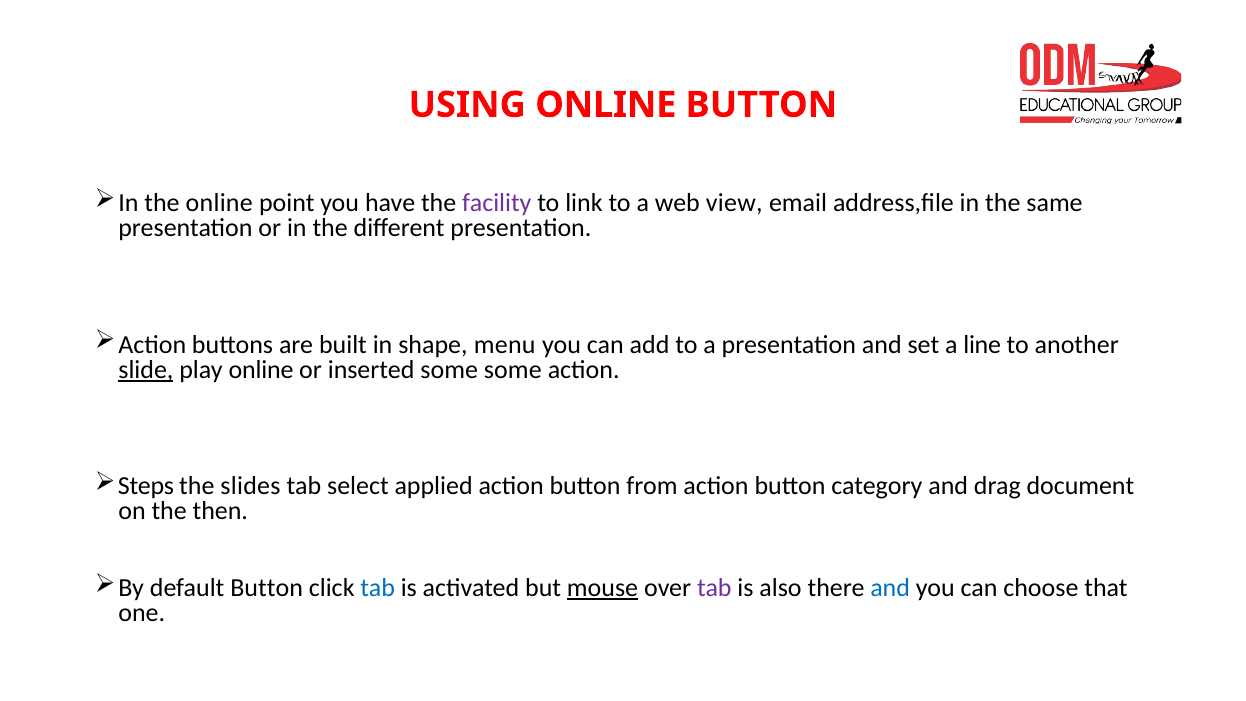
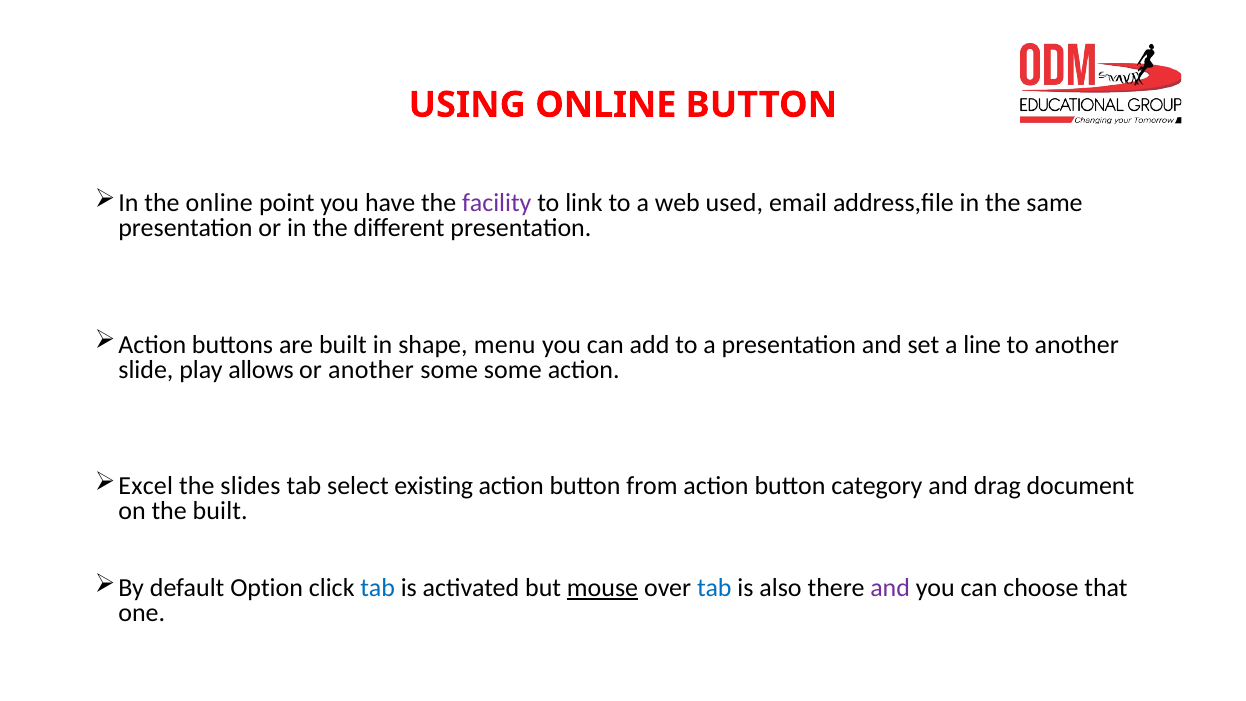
view: view -> used (734, 203)
slide underline: present -> none (146, 370)
play online: online -> allows (261, 370)
or inserted: inserted -> another (371, 370)
Steps: Steps -> Excel (146, 486)
applied: applied -> existing (434, 486)
the then: then -> built (220, 511)
default Button: Button -> Option (267, 588)
tab colour: purple -> blue (714, 588)
and colour: blue -> purple (890, 588)
